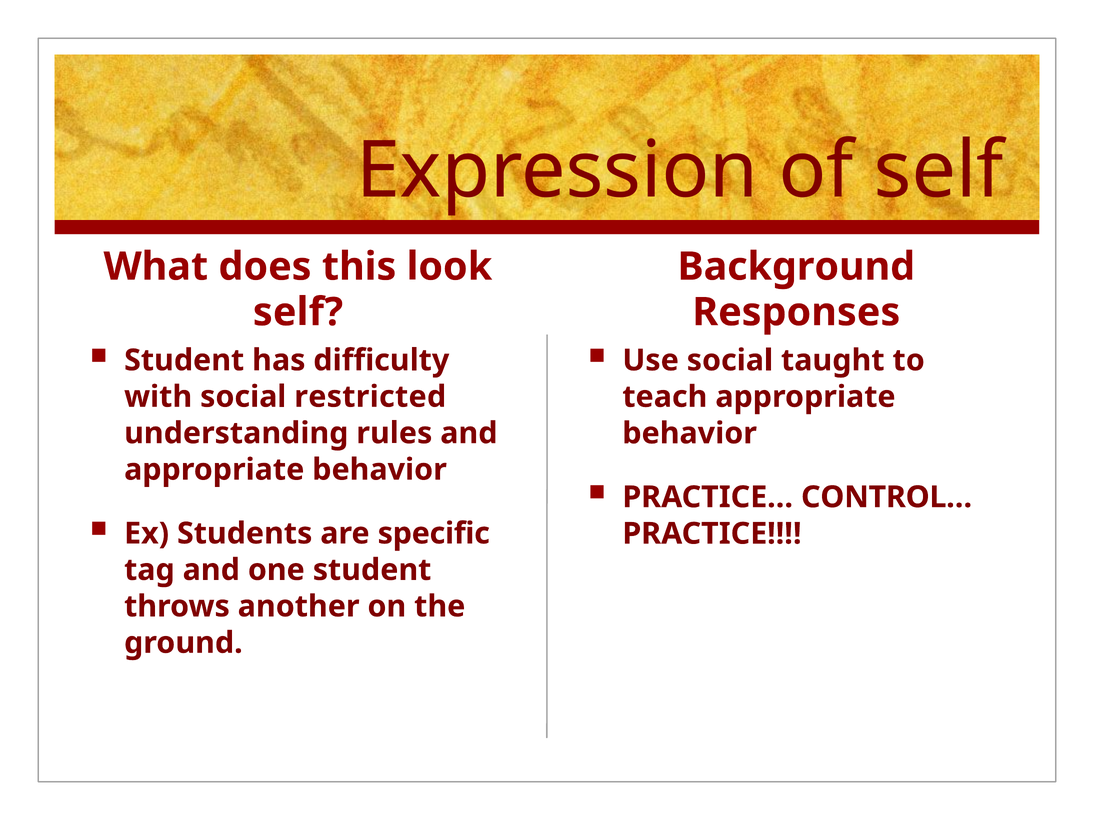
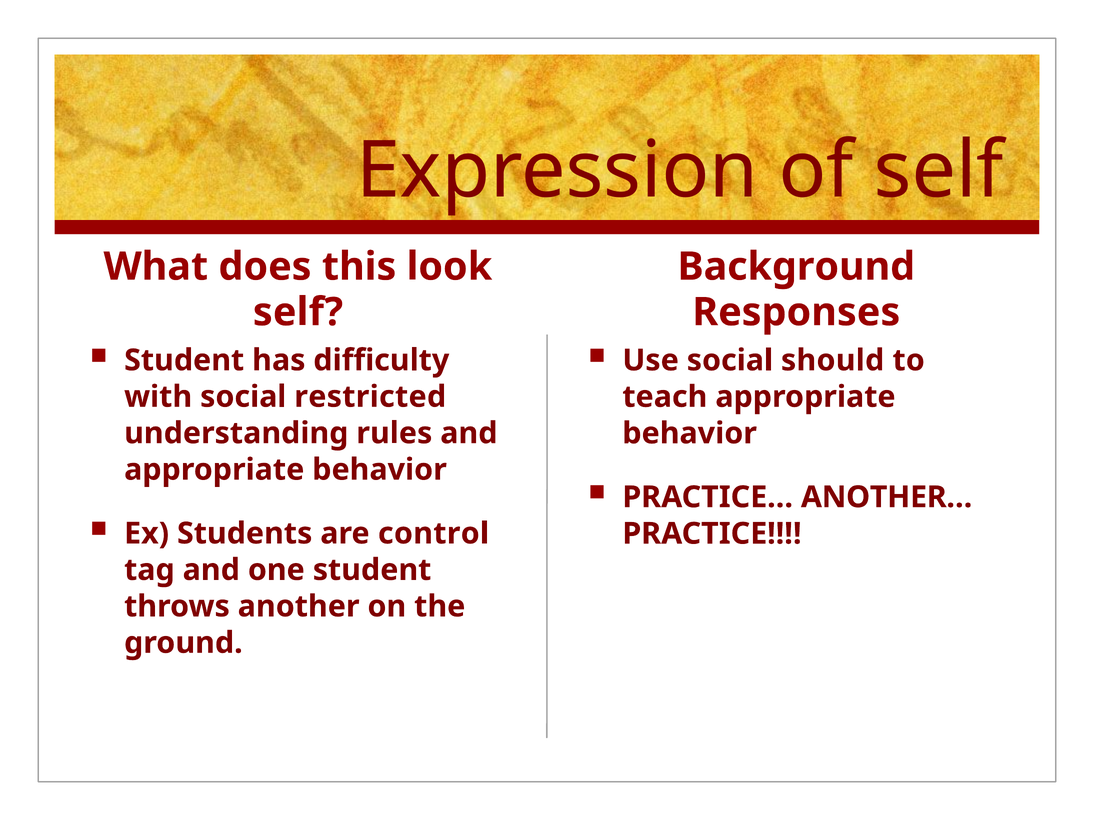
taught: taught -> should (833, 361)
CONTROL…: CONTROL… -> ANOTHER… (887, 497)
specific: specific -> control (434, 534)
